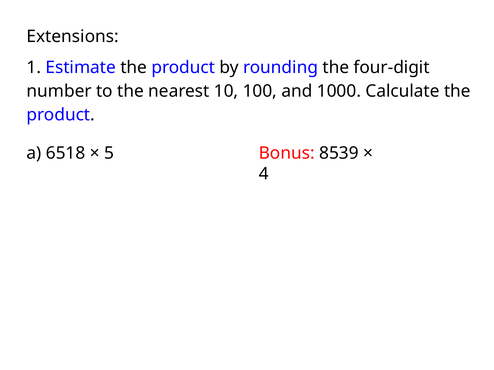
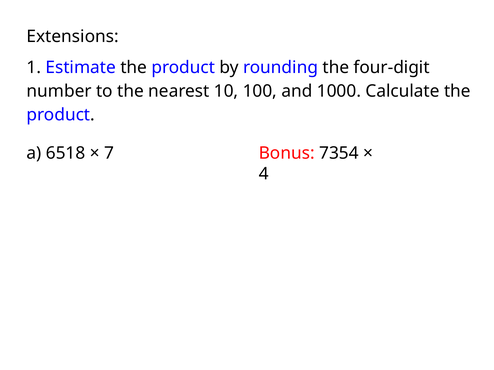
5: 5 -> 7 (109, 153)
8539: 8539 -> 7354 (339, 153)
